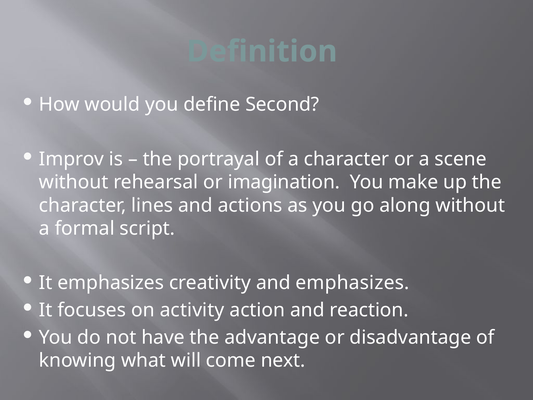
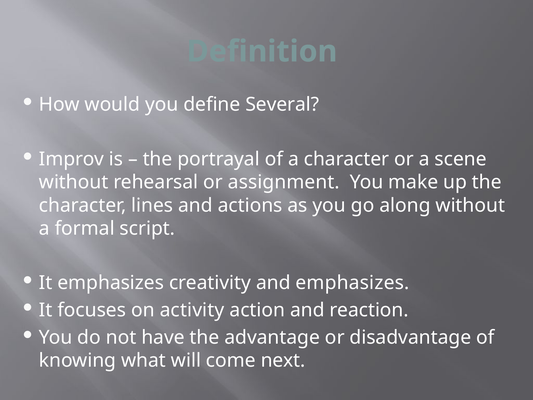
Second: Second -> Several (282, 105)
imagination: imagination -> assignment (284, 182)
